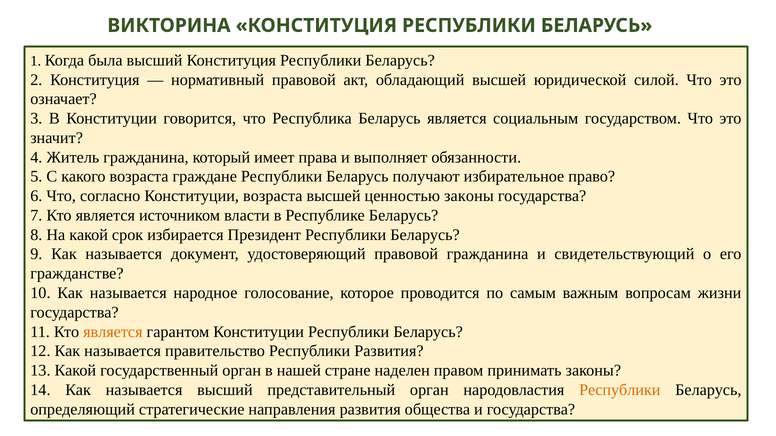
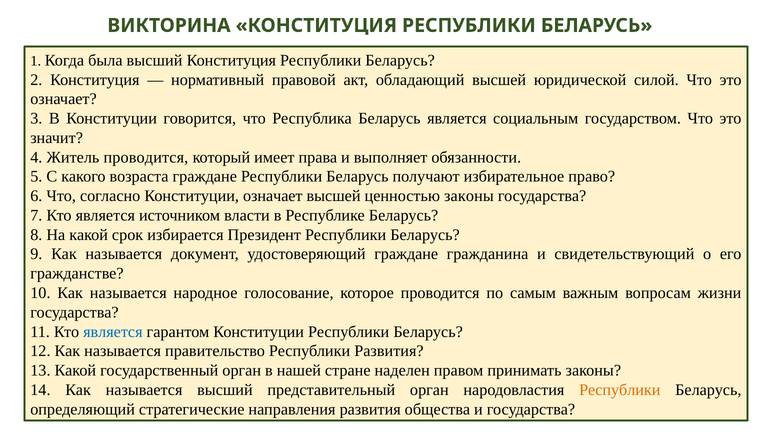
Житель гражданина: гражданина -> проводится (146, 157)
Конституции возраста: возраста -> означает (273, 196)
удостоверяющий правовой: правовой -> граждане (406, 254)
является colour: orange -> blue (113, 332)
